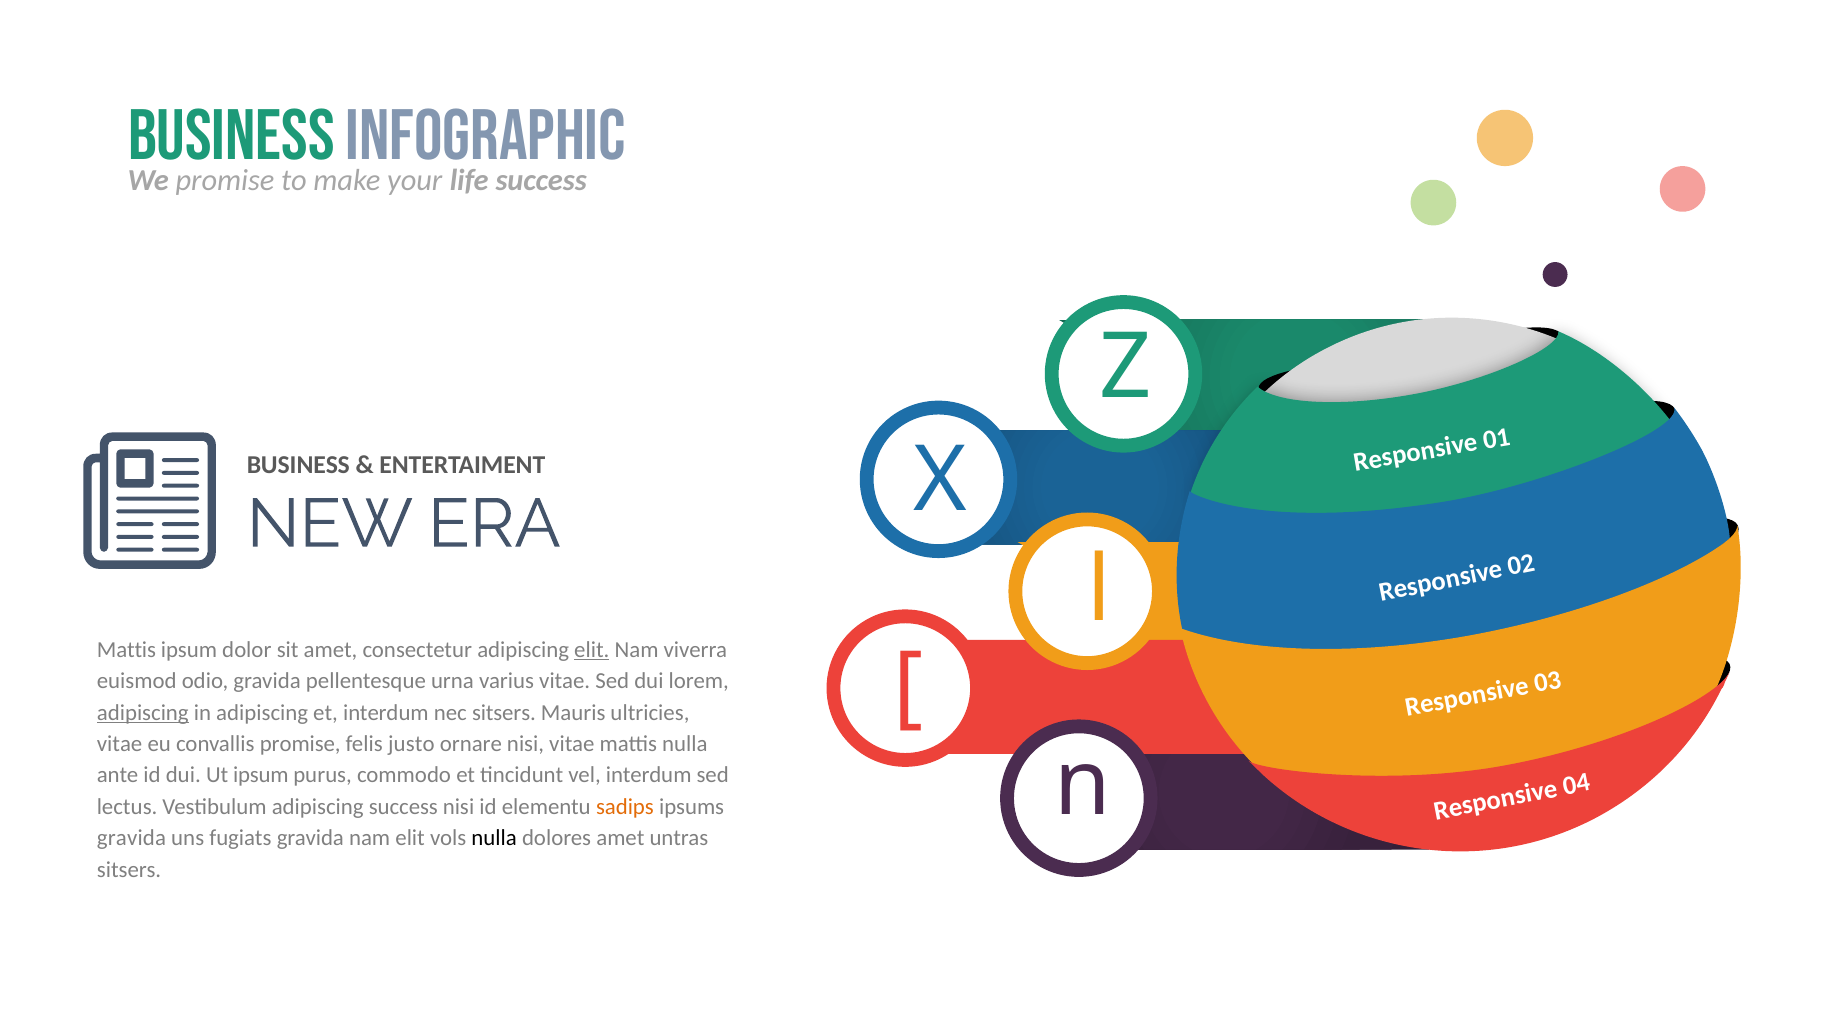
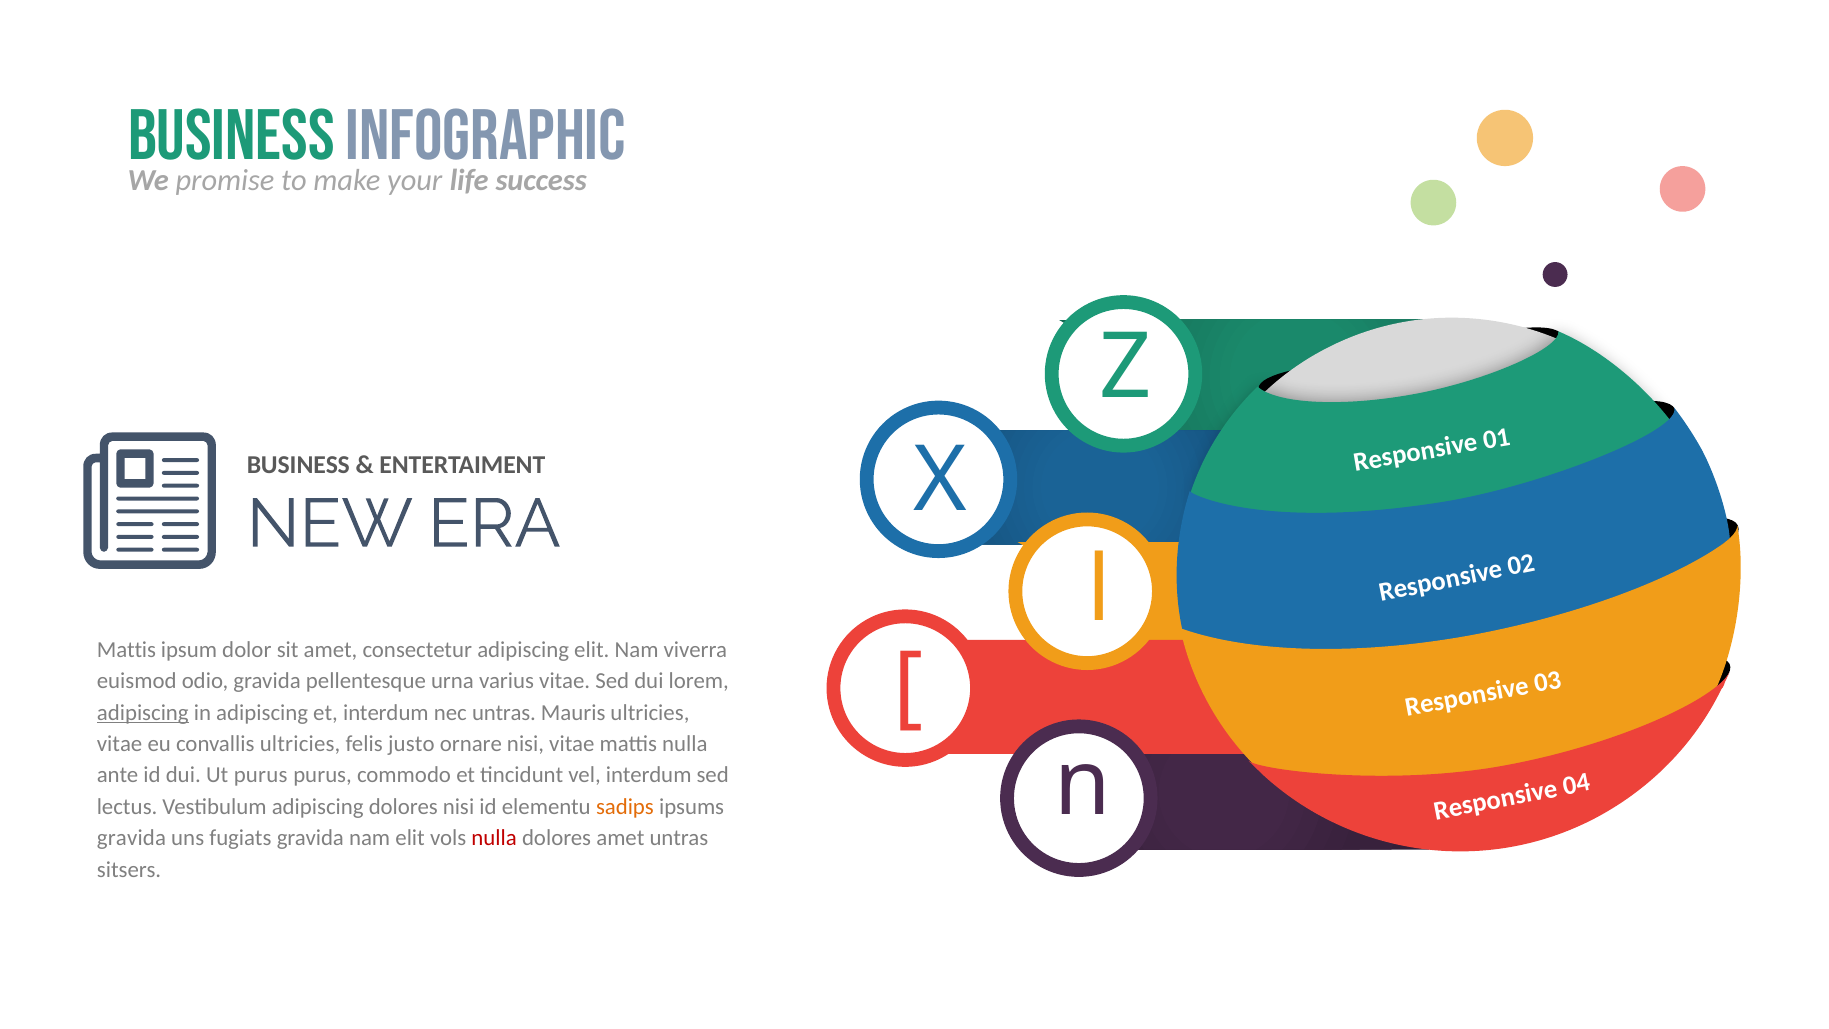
elit underline: present -> none (592, 650)
nec sitsers: sitsers -> untras (504, 712)
convallis promise: promise -> ultricies (300, 744)
Ut ipsum: ipsum -> purus (261, 775)
adipiscing success: success -> dolores (403, 807)
nulla colour: black -> red (494, 838)
